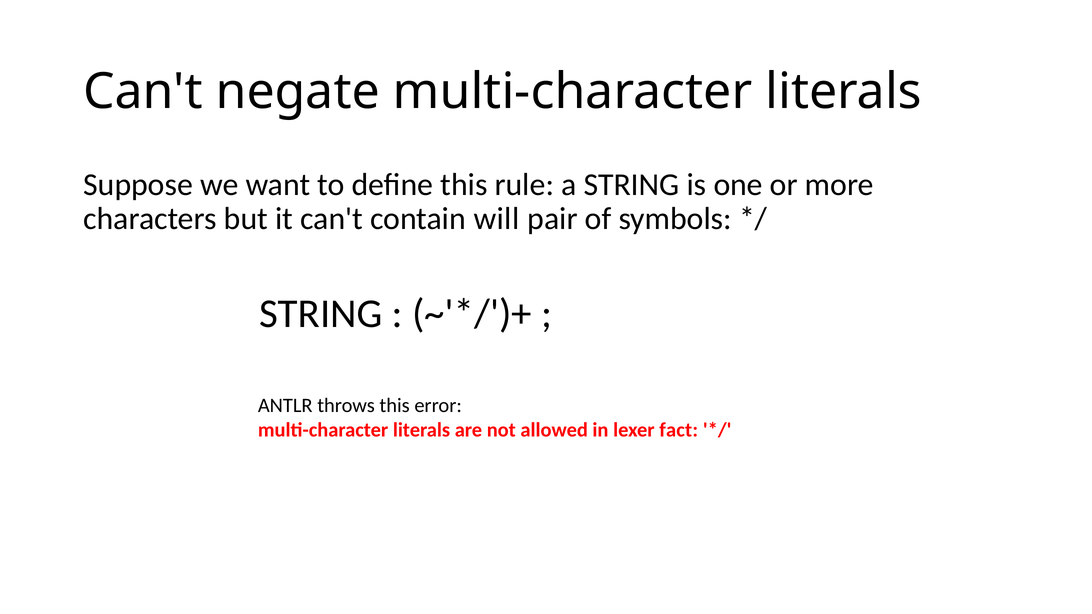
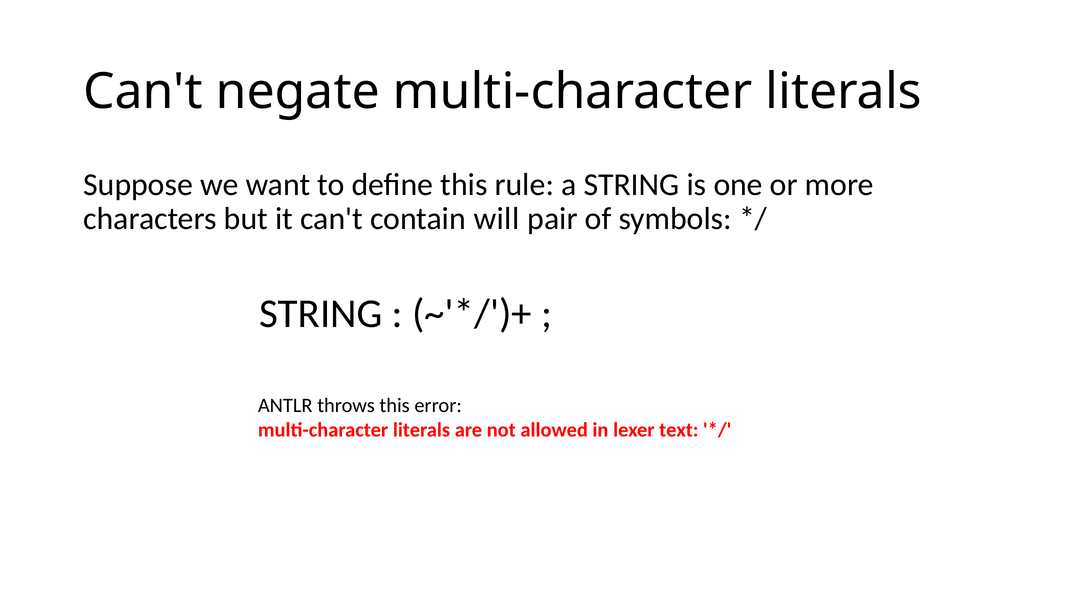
fact: fact -> text (679, 430)
